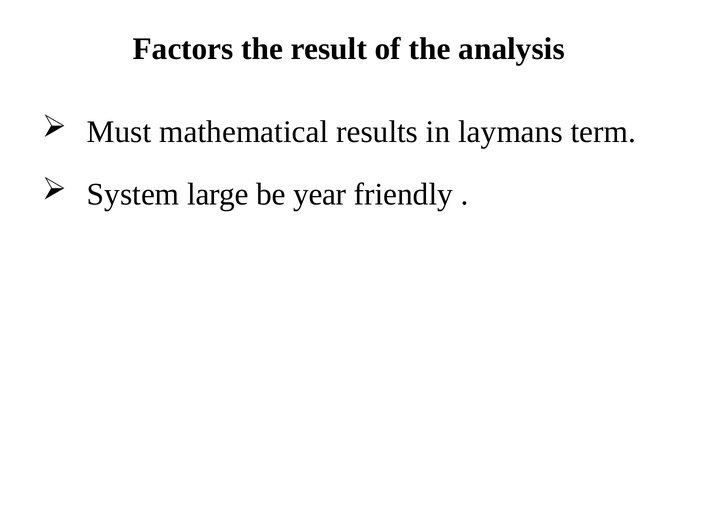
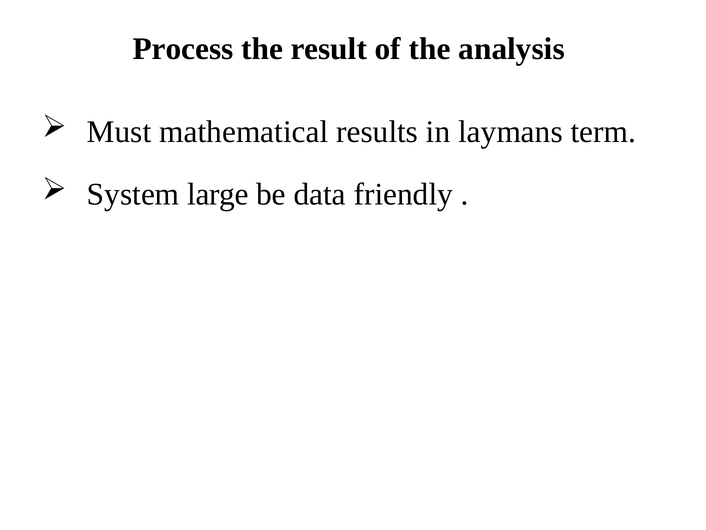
Factors: Factors -> Process (183, 49)
year: year -> data (320, 194)
